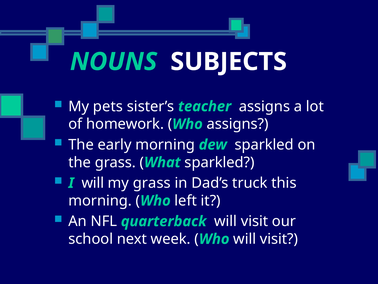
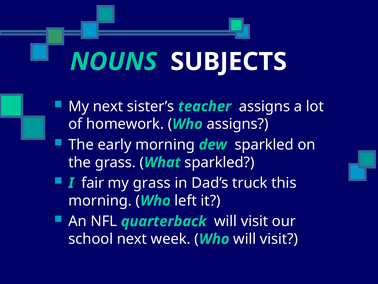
My pets: pets -> next (108, 106)
I will: will -> fair (93, 183)
